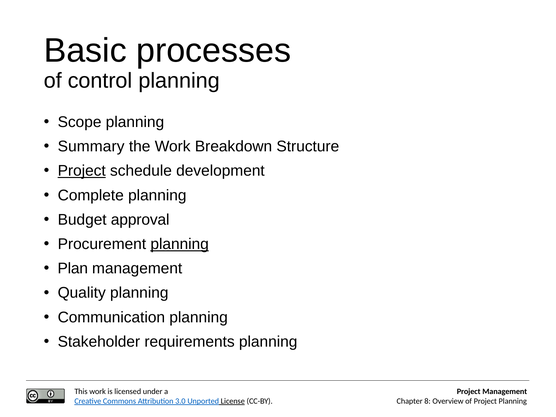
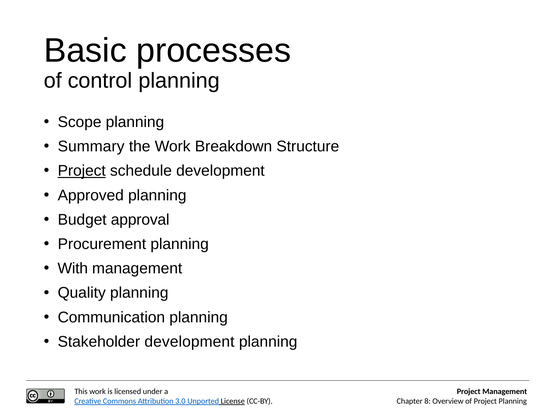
Complete: Complete -> Approved (91, 195)
planning underline: present -> none (180, 244)
Plan: Plan -> With (73, 268)
Stakeholder requirements: requirements -> development (189, 342)
